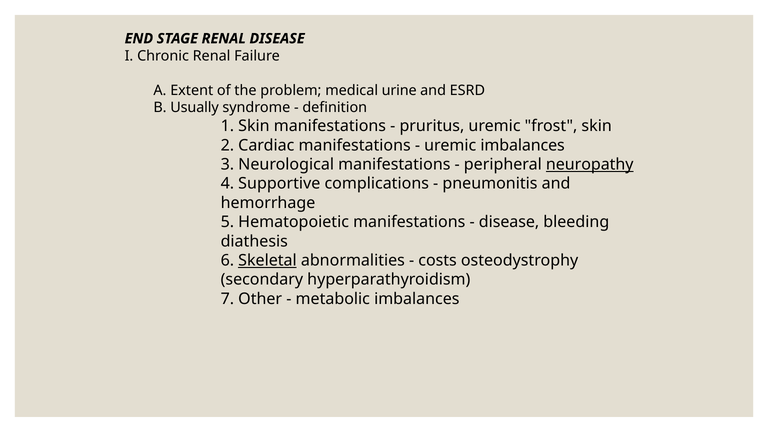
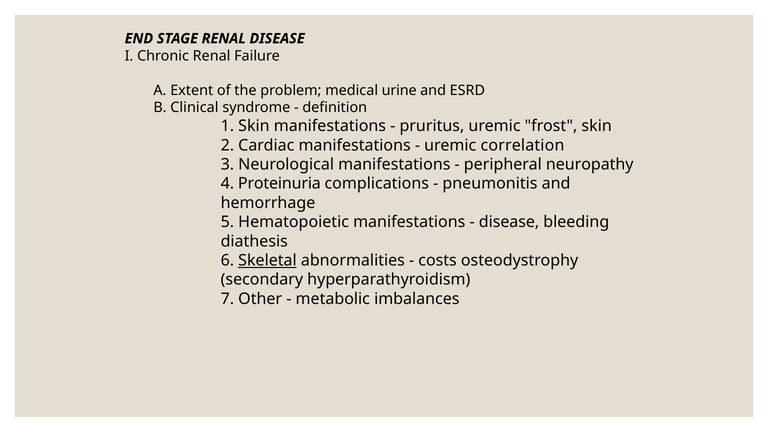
Usually: Usually -> Clinical (194, 108)
uremic imbalances: imbalances -> correlation (522, 145)
neuropathy underline: present -> none (590, 164)
Supportive: Supportive -> Proteinuria (279, 184)
